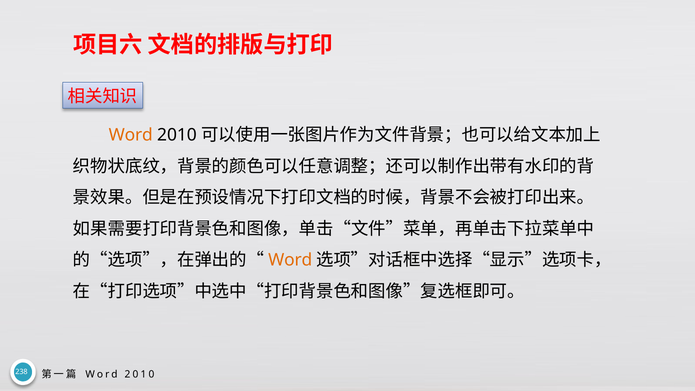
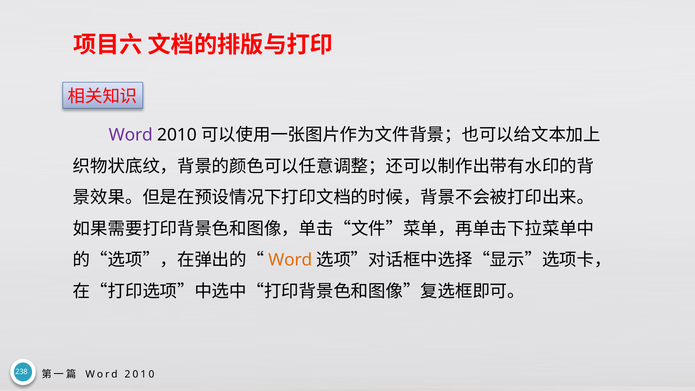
Word colour: orange -> purple (131, 135)
